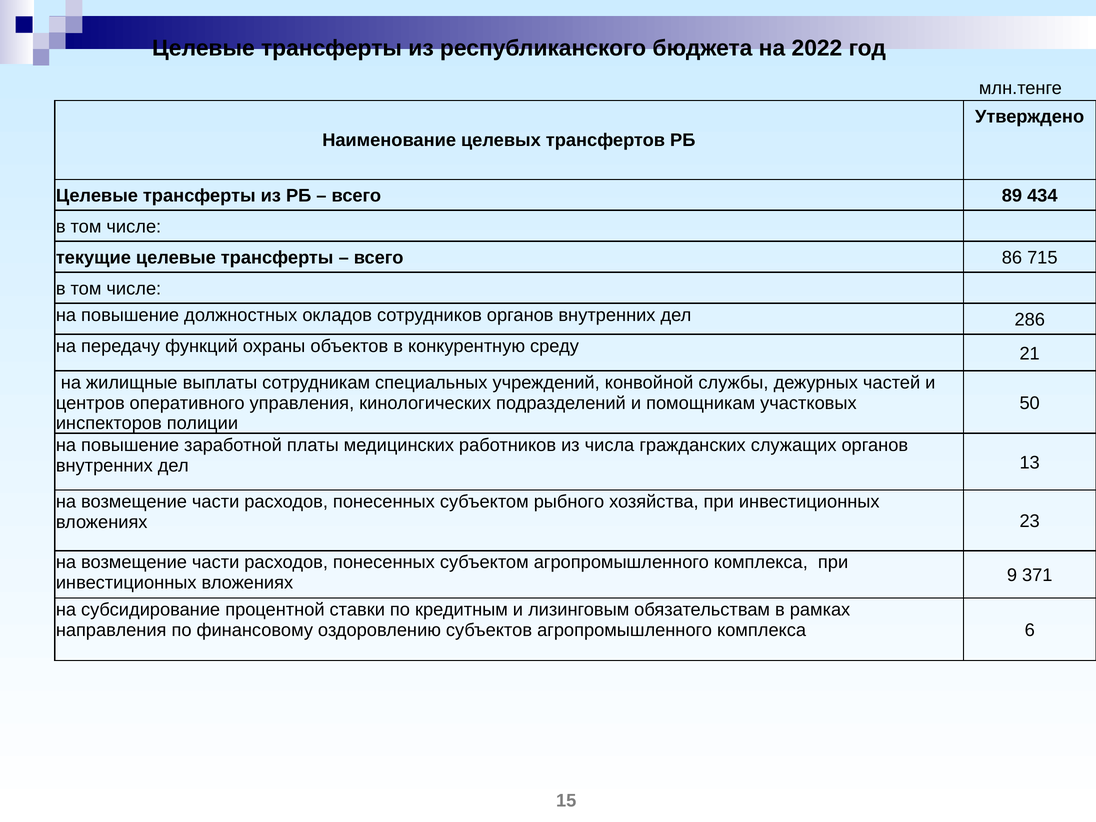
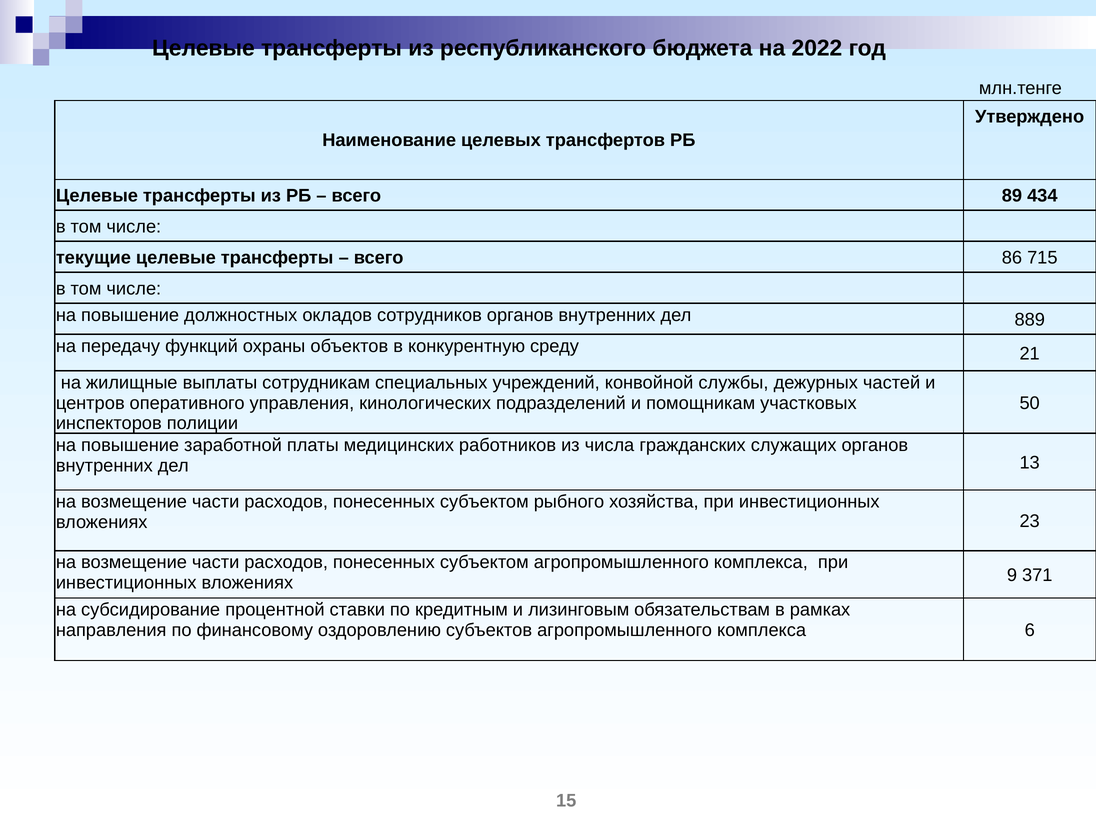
286: 286 -> 889 (1030, 320)
